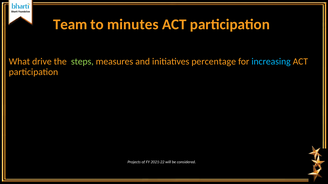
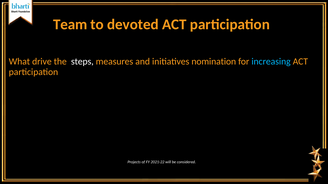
minutes: minutes -> devoted (133, 25)
steps colour: light green -> white (82, 62)
percentage: percentage -> nomination (214, 62)
